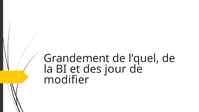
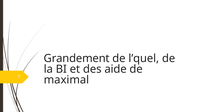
jour: jour -> aide (116, 69)
modifier: modifier -> maximal (66, 80)
